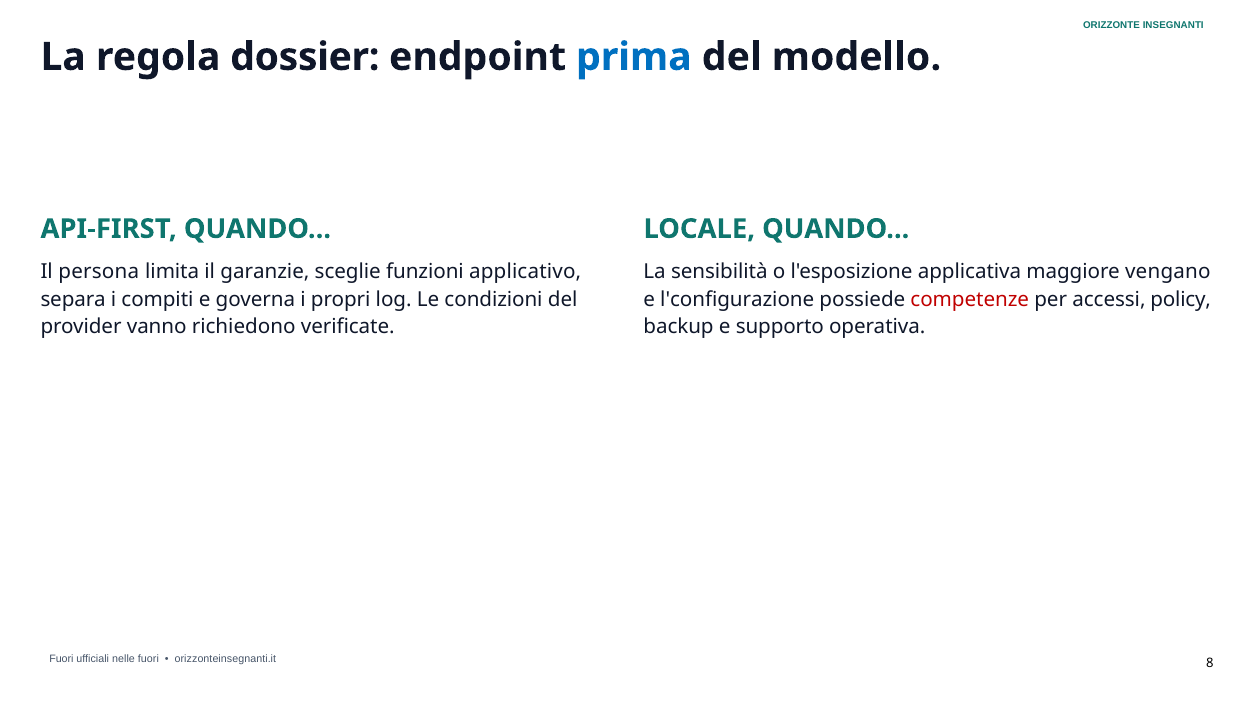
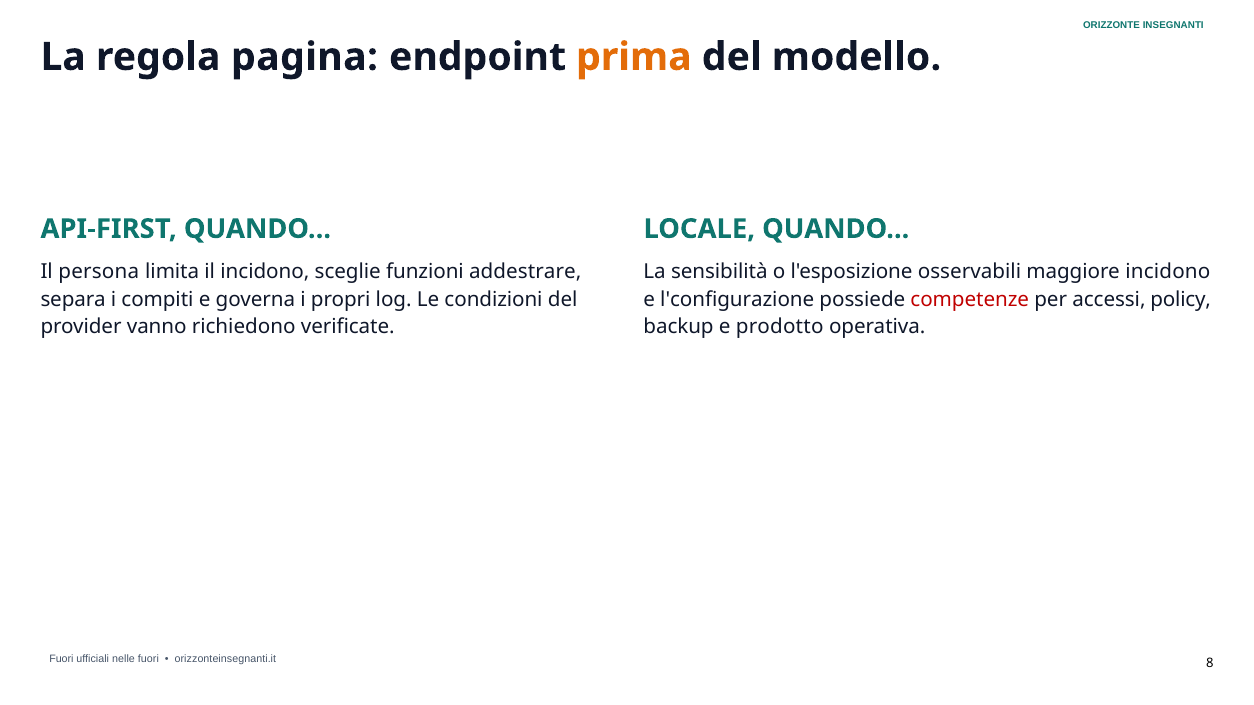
dossier: dossier -> pagina (305, 57)
prima colour: blue -> orange (634, 57)
il garanzie: garanzie -> incidono (265, 272)
applicativo: applicativo -> addestrare (525, 272)
applicativa: applicativa -> osservabili (969, 272)
maggiore vengano: vengano -> incidono (1168, 272)
supporto: supporto -> prodotto (780, 327)
